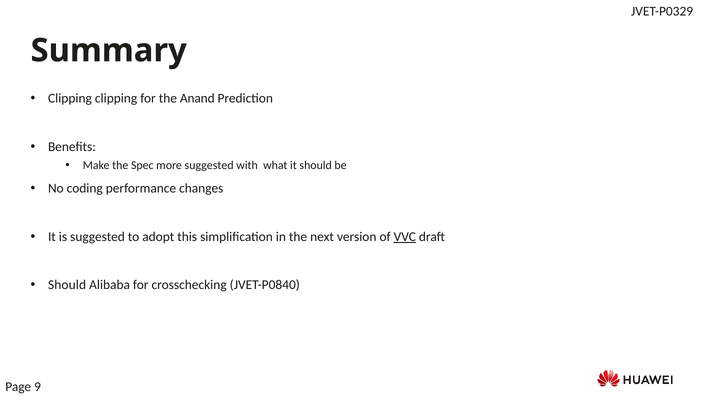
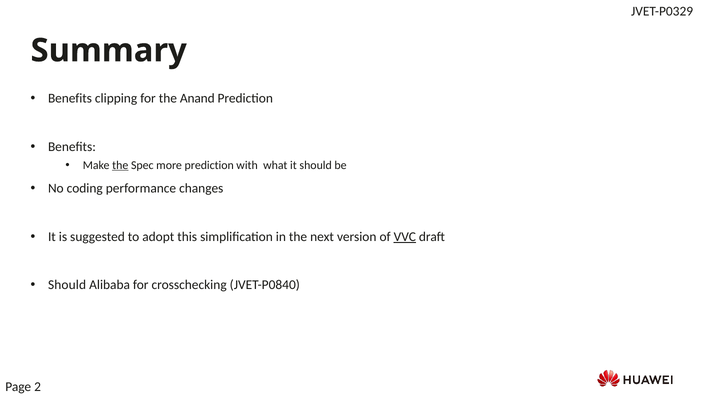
Clipping: Clipping -> Benefits (70, 98)
the underline: none -> present (120, 165)
more suggested: suggested -> prediction (209, 165)
9: 9 -> 2 (38, 387)
